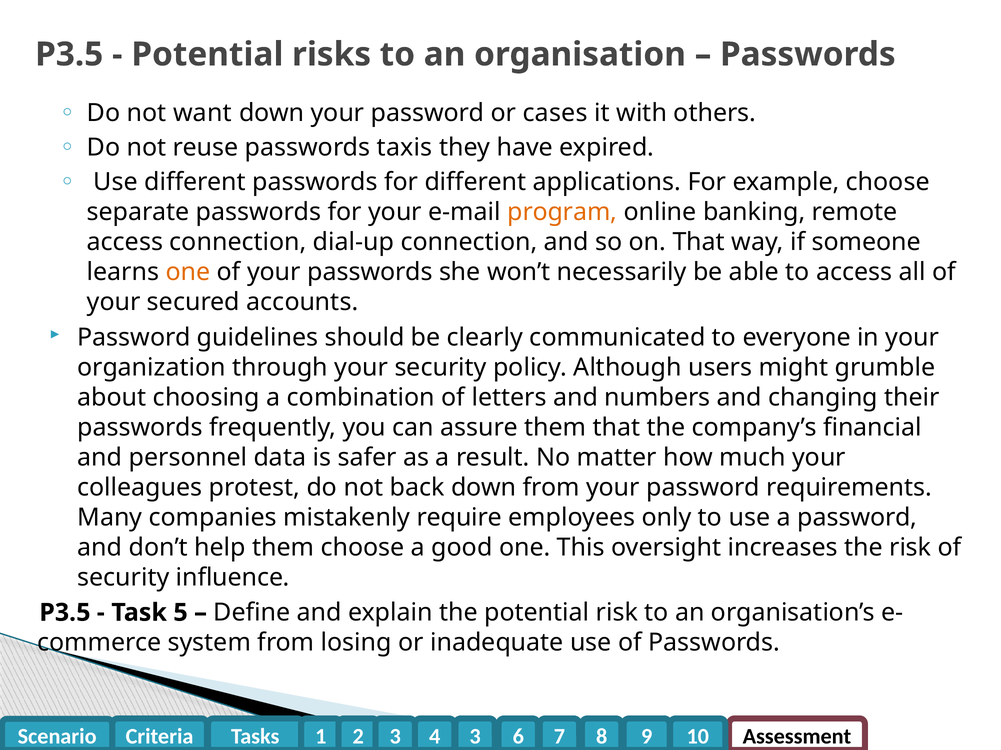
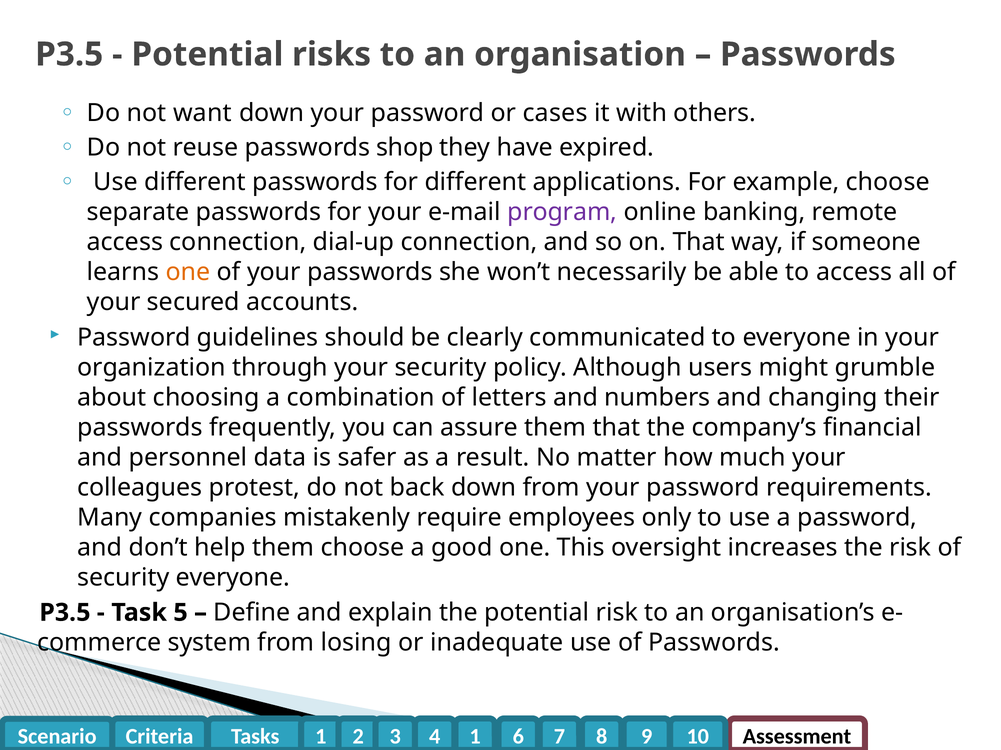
taxis: taxis -> shop (405, 148)
program colour: orange -> purple (562, 212)
security influence: influence -> everyone (233, 578)
3: 3 -> 1 (475, 737)
